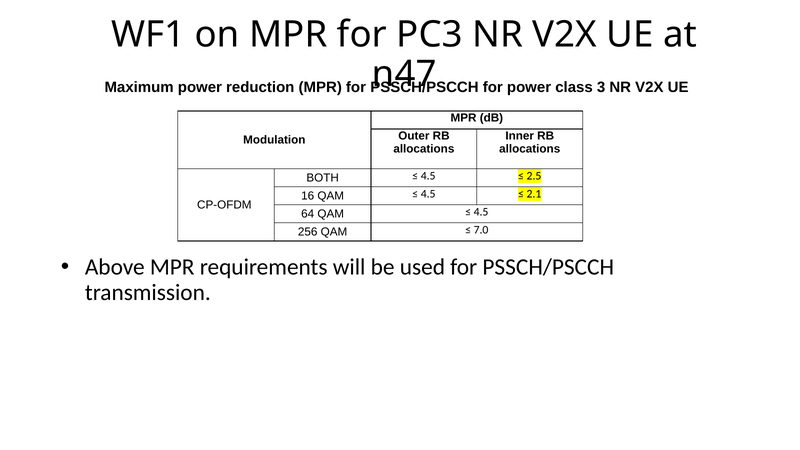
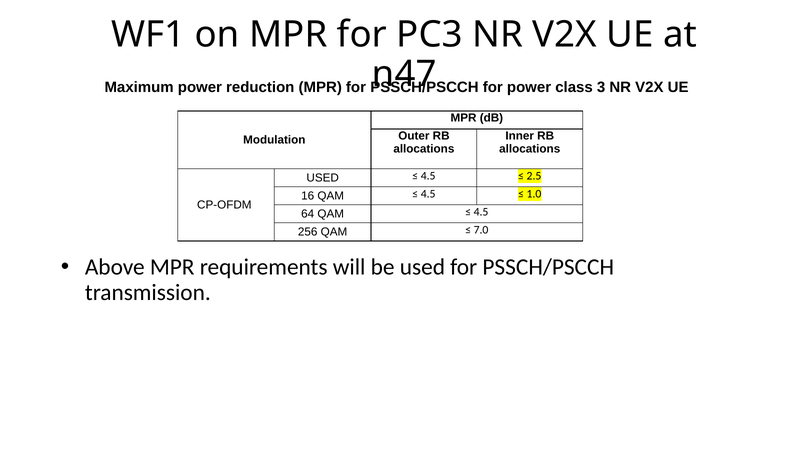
BOTH: BOTH -> USED (323, 178)
2.1: 2.1 -> 1.0 (534, 194)
